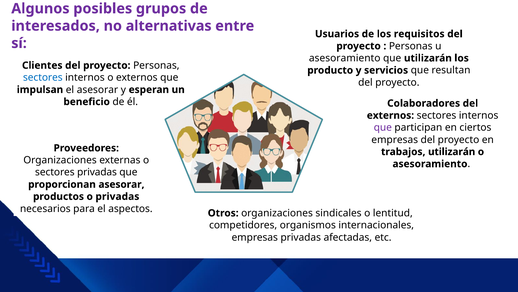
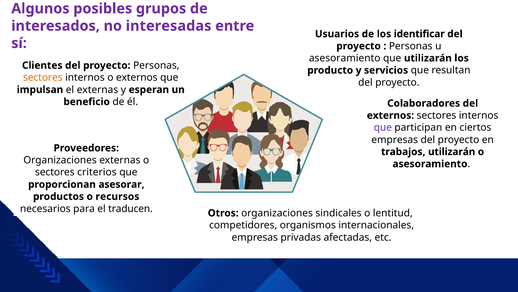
alternativas: alternativas -> interesadas (169, 26)
requisitos: requisitos -> identificar (419, 34)
sectores colour: blue -> orange (43, 77)
el asesorar: asesorar -> externas (97, 89)
sectores privadas: privadas -> criterios (97, 172)
o privadas: privadas -> recursos (117, 196)
aspectos: aspectos -> traducen (130, 208)
